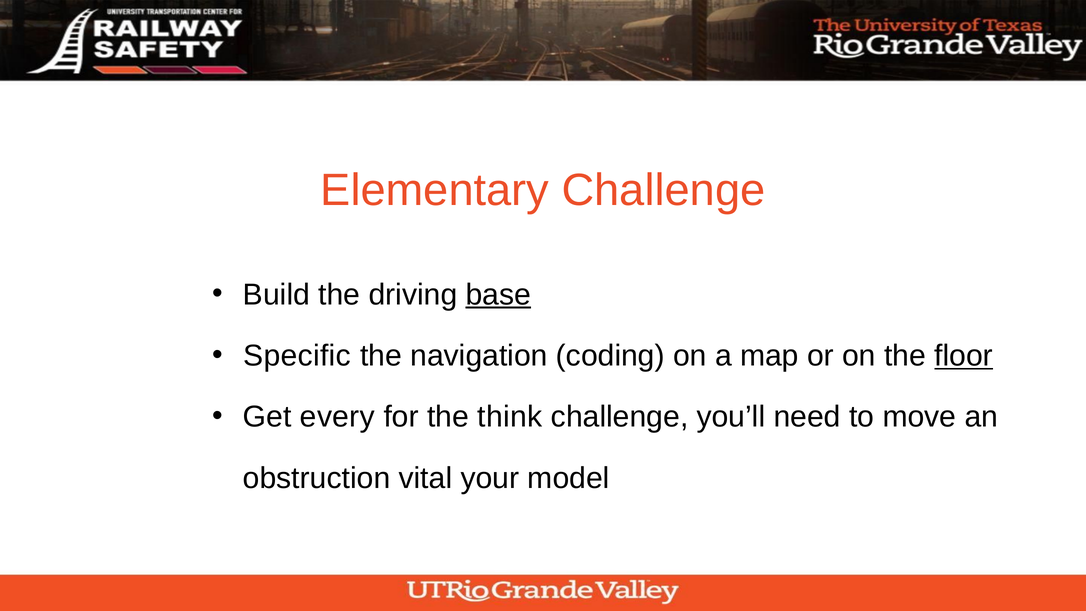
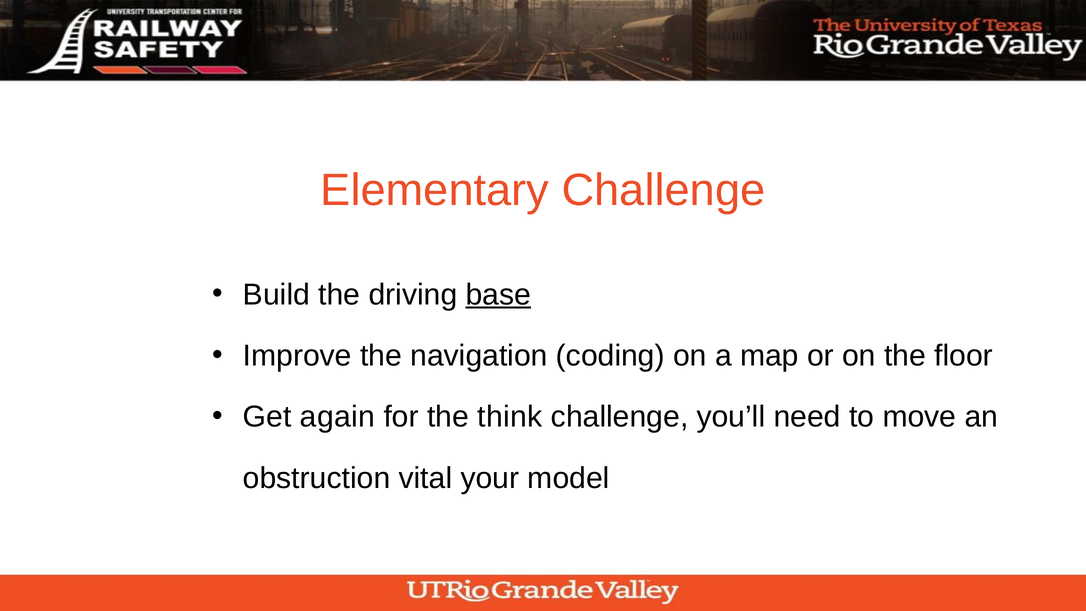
Specific: Specific -> Improve (297, 356)
floor underline: present -> none (964, 356)
every: every -> again (337, 417)
